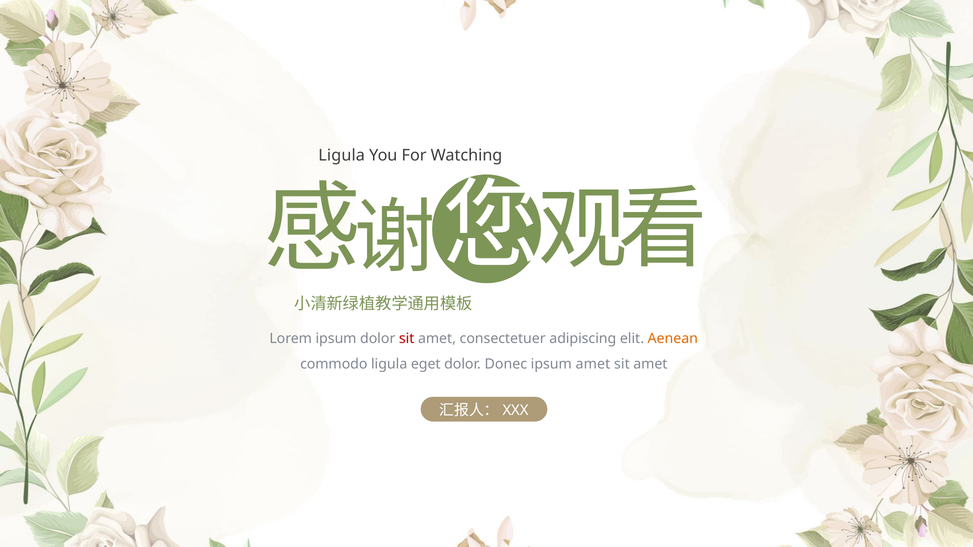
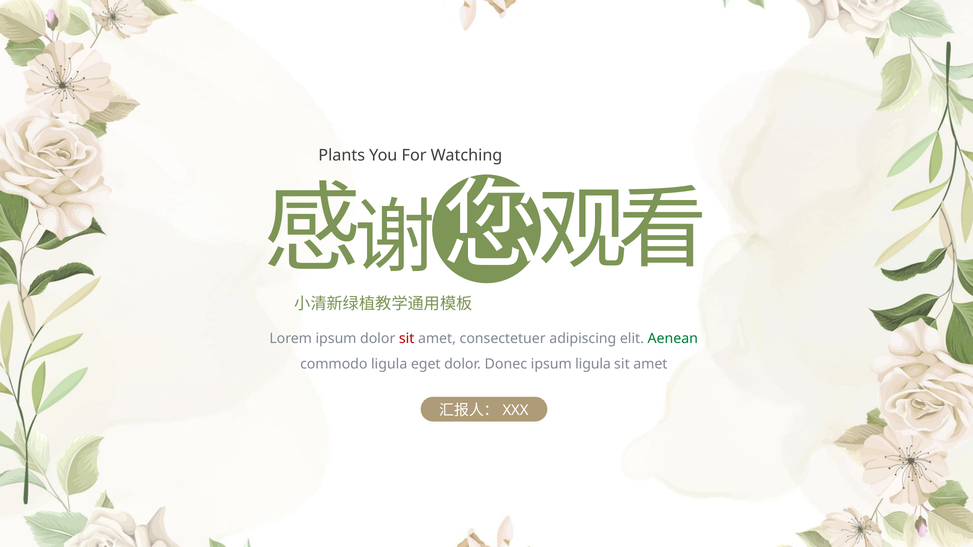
Ligula: Ligula -> Plants (342, 155)
Aenean colour: orange -> green (673, 339)
ipsum amet: amet -> ligula (593, 364)
